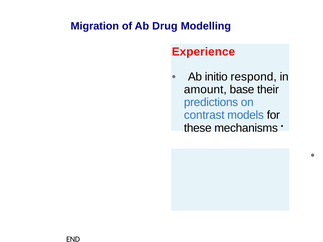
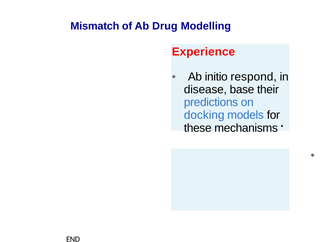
Migration: Migration -> Mismatch (95, 26)
amount: amount -> disease (205, 90)
contrast: contrast -> docking (204, 115)
